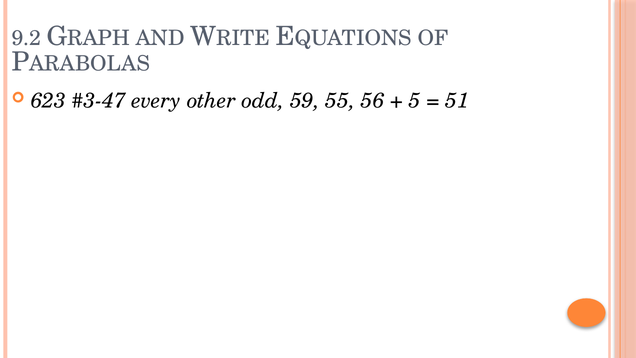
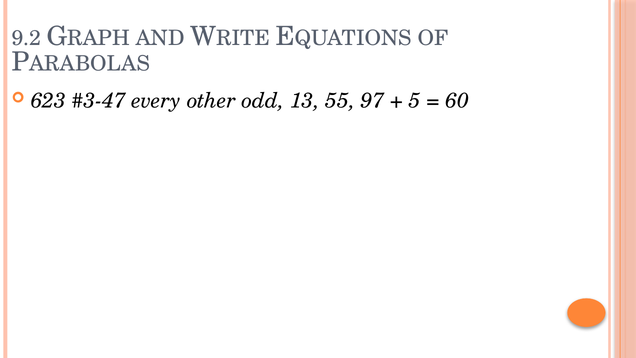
59: 59 -> 13 (305, 101)
56: 56 -> 97 (373, 101)
51: 51 -> 60 (457, 101)
